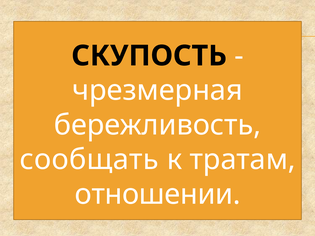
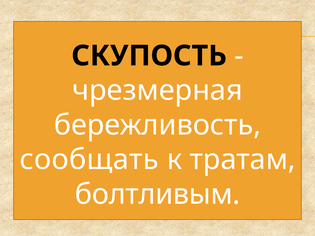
отношении: отношении -> болтливым (158, 195)
